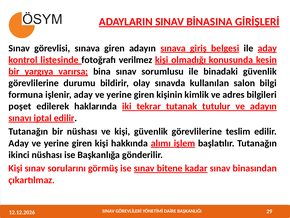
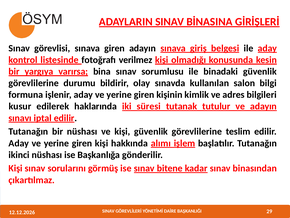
poşet: poşet -> kusur (20, 106)
tekrar: tekrar -> süresi (149, 106)
